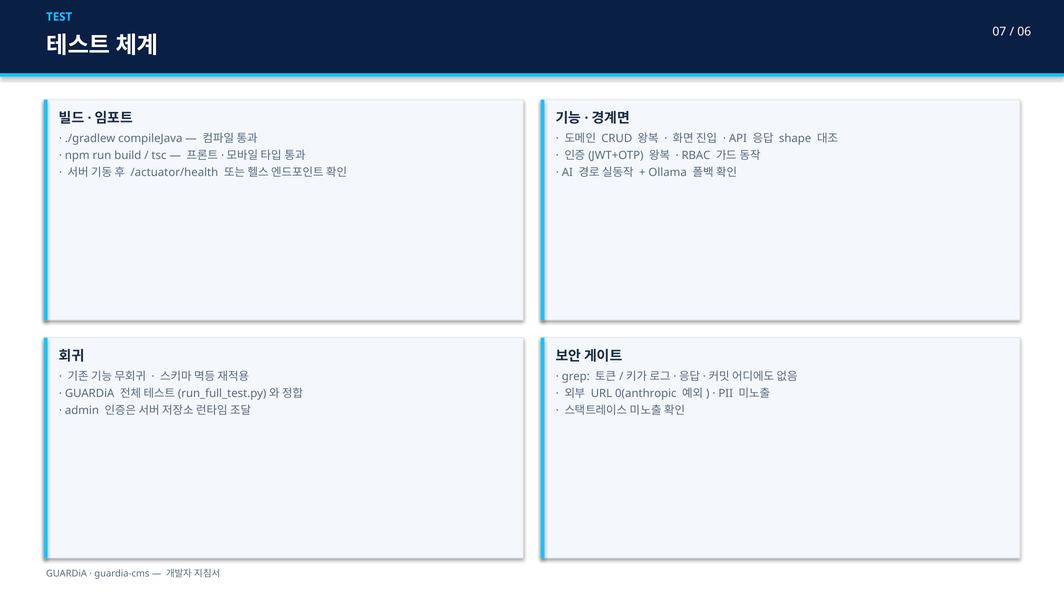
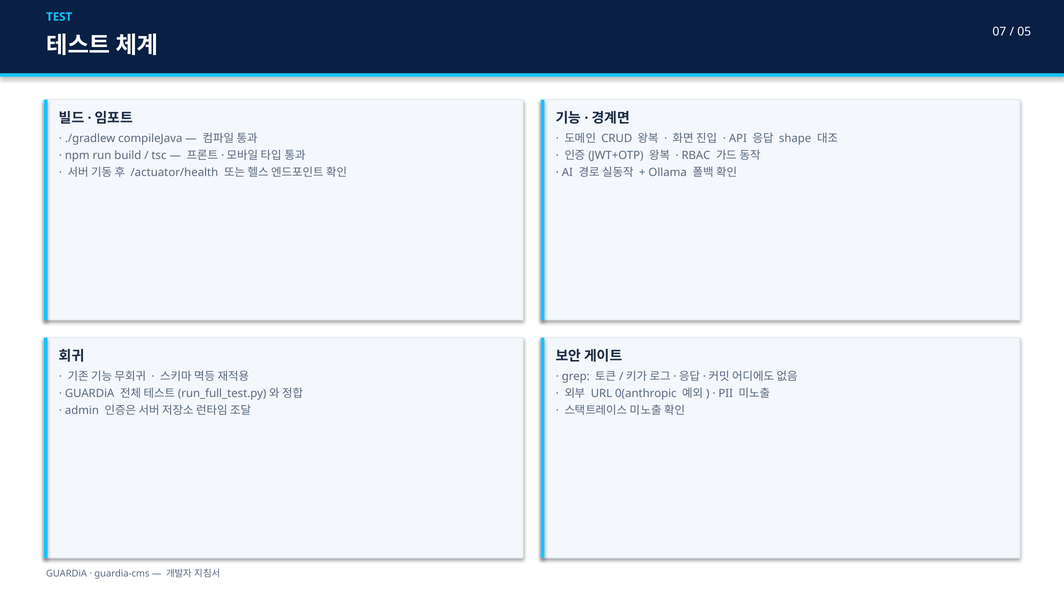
06: 06 -> 05 (1024, 32)
